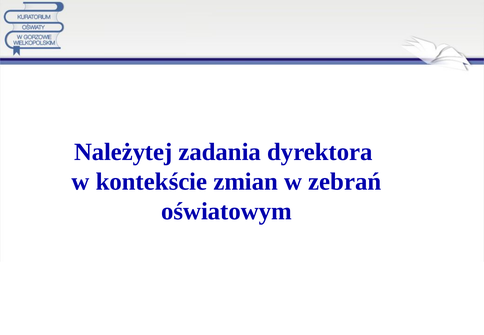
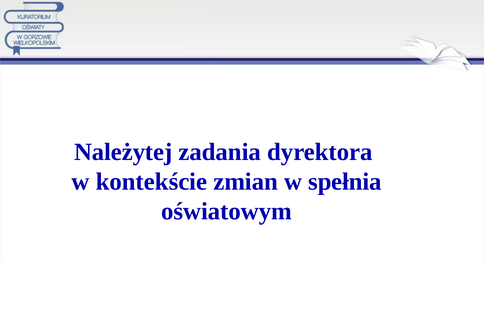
zebrań: zebrań -> spełnia (345, 182)
